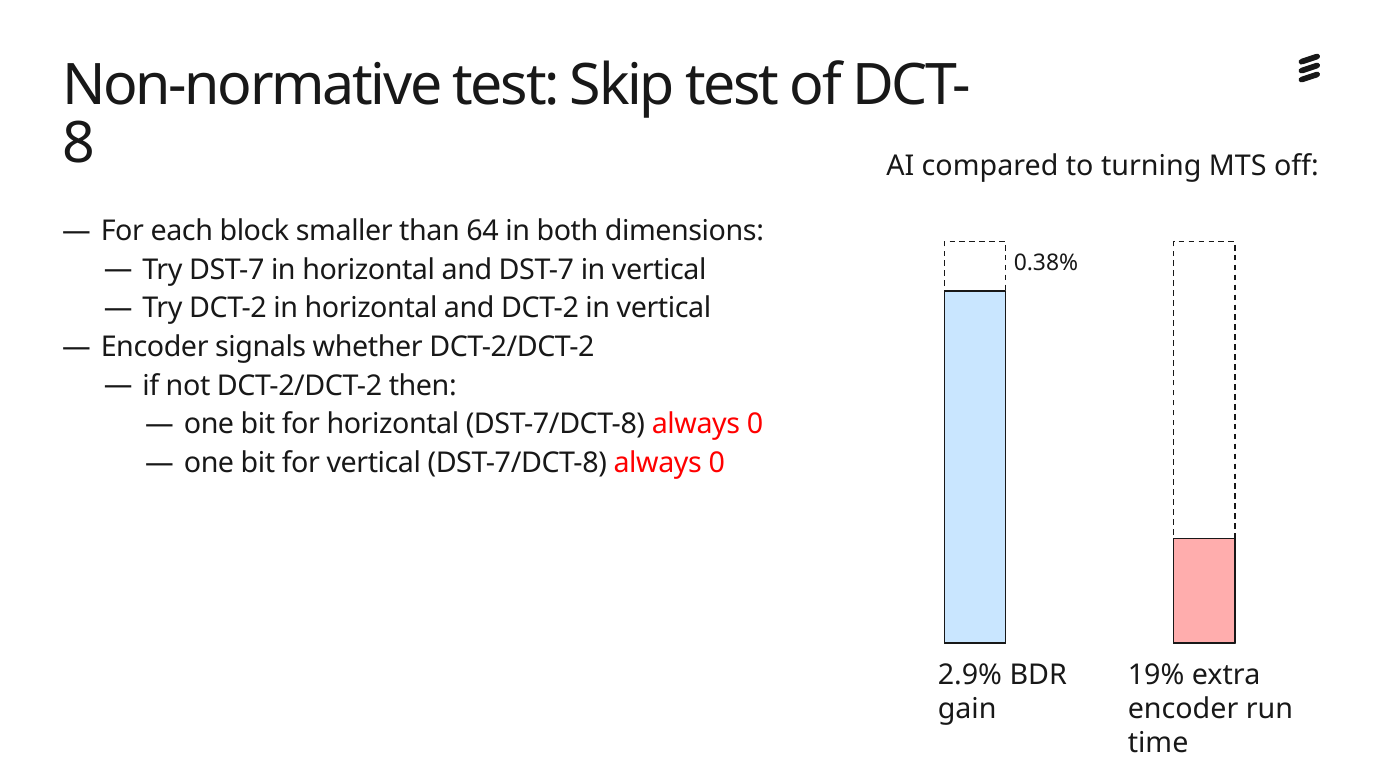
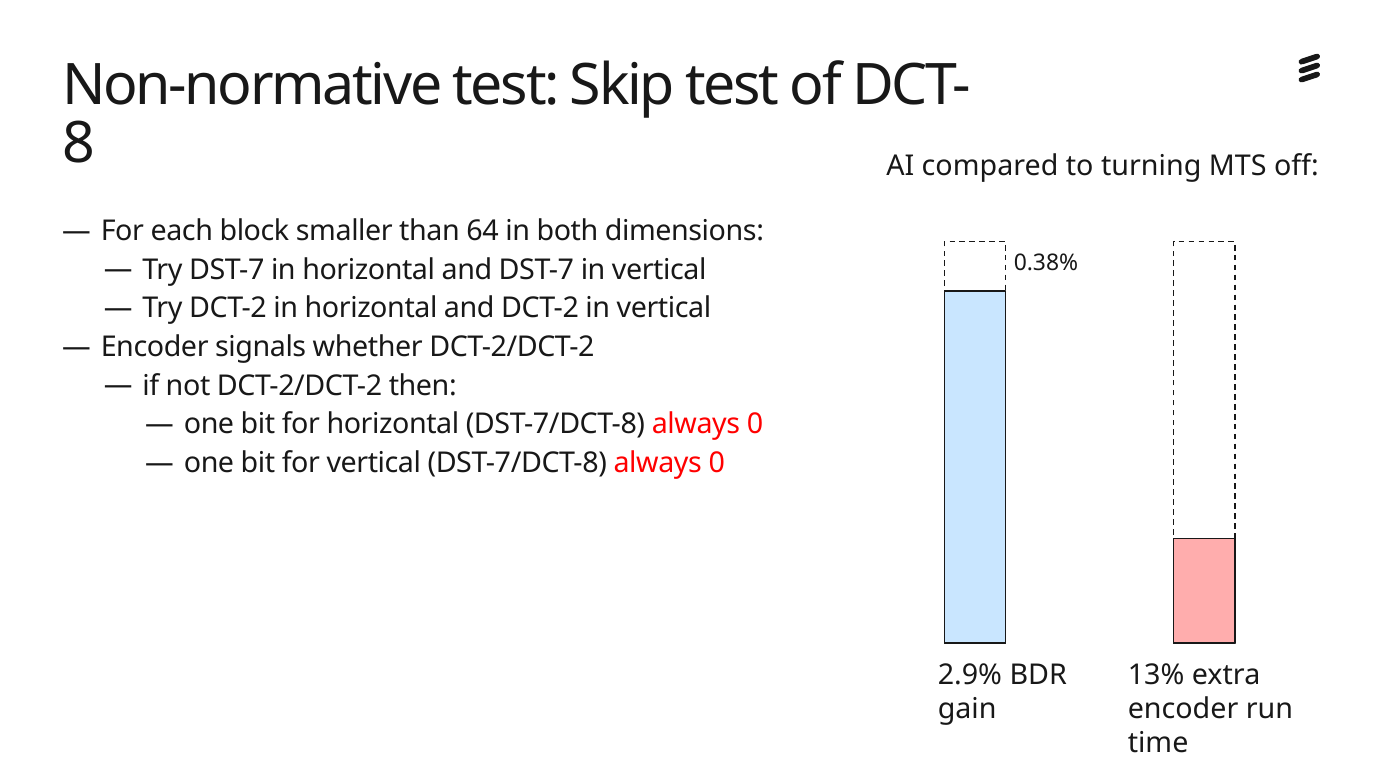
19%: 19% -> 13% (1156, 675)
